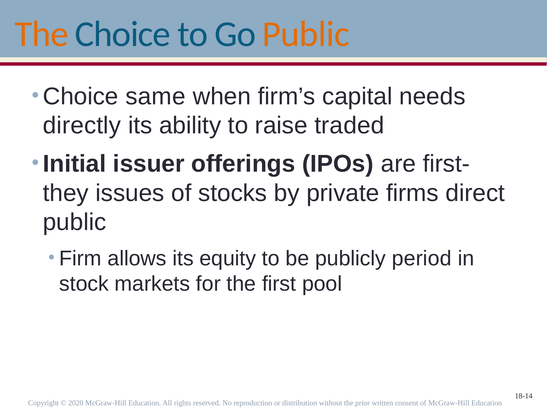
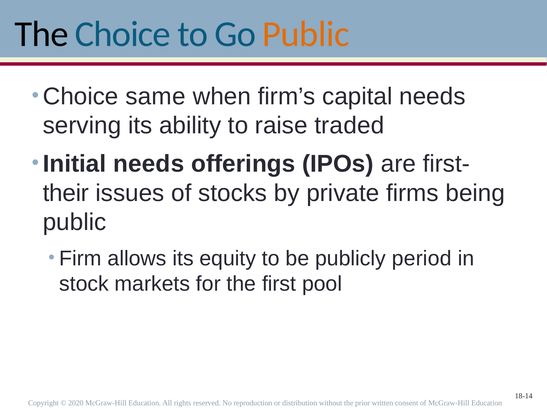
The colour: orange -> black (42, 34)
directly: directly -> serving (82, 126)
Initial issuer: issuer -> needs (149, 164)
they: they -> their (66, 193)
direct: direct -> being (475, 193)
